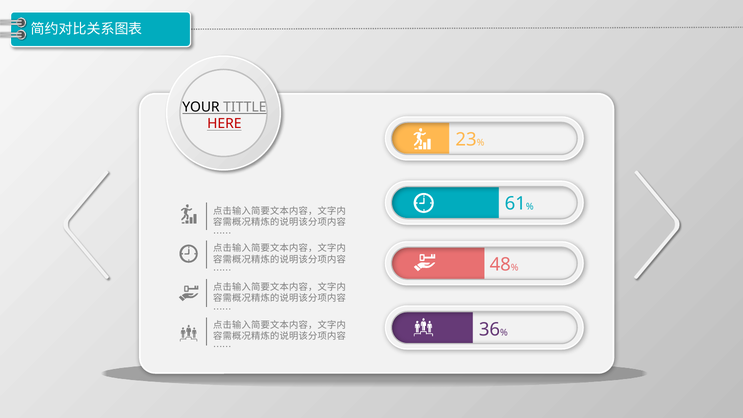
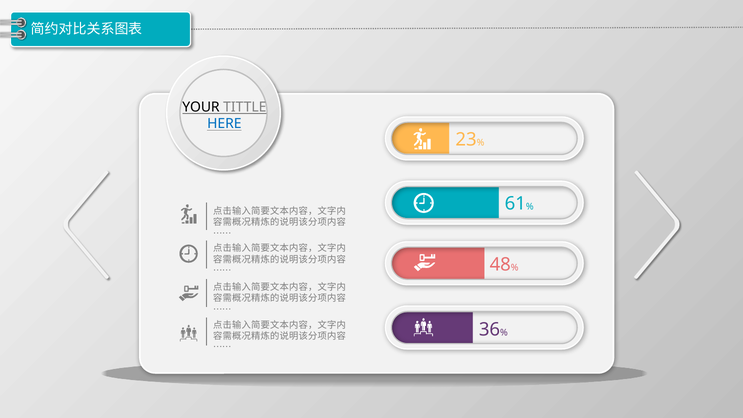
HERE colour: red -> blue (224, 124)
